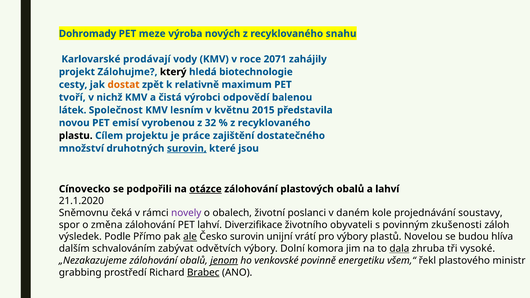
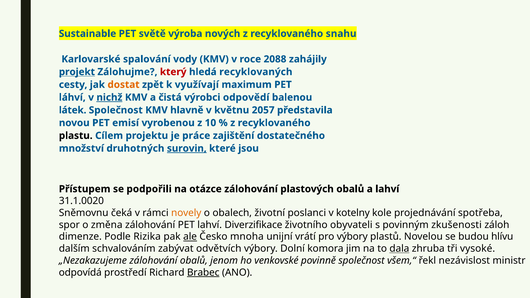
Dohromady: Dohromady -> Sustainable (88, 34)
meze: meze -> světě (152, 34)
prodávají: prodávají -> spalování (147, 59)
2071: 2071 -> 2088 (275, 59)
projekt underline: none -> present (77, 72)
který colour: black -> red (173, 72)
biotechnologie: biotechnologie -> recyklovaných (256, 72)
relativně: relativně -> využívají (197, 85)
tvoří: tvoří -> láhví (72, 97)
nichž underline: none -> present (109, 97)
lesním: lesním -> hlavně (187, 110)
2015: 2015 -> 2057 (263, 110)
32: 32 -> 10 (210, 123)
Cínovecko: Cínovecko -> Přístupem (85, 189)
otázce underline: present -> none (205, 189)
21.1.2020: 21.1.2020 -> 31.1.0020 (81, 201)
novely colour: purple -> orange (186, 213)
daném: daném -> kotelny (353, 213)
soustavy: soustavy -> spotřeba (480, 213)
výsledek: výsledek -> dimenze (80, 237)
Přímo: Přímo -> Rizika (147, 237)
Česko surovin: surovin -> mnoha (247, 237)
hlíva: hlíva -> hlívu (502, 237)
jenom underline: present -> none (224, 261)
povinně energetiku: energetiku -> společnost (362, 261)
plastového: plastového -> nezávislost (464, 261)
grabbing: grabbing -> odpovídá (80, 273)
